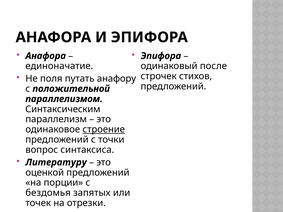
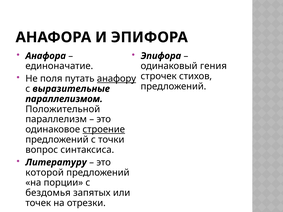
после: после -> гения (213, 66)
анафору underline: none -> present (116, 79)
положительной: положительной -> выразительные (71, 89)
Синтаксическим: Синтаксическим -> Положительной (63, 109)
оценкой: оценкой -> которой (45, 173)
